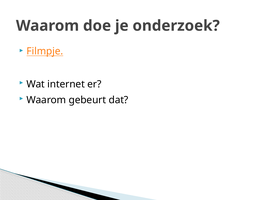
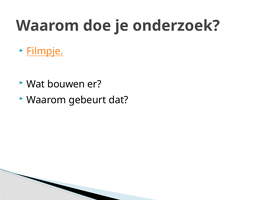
internet: internet -> bouwen (66, 84)
